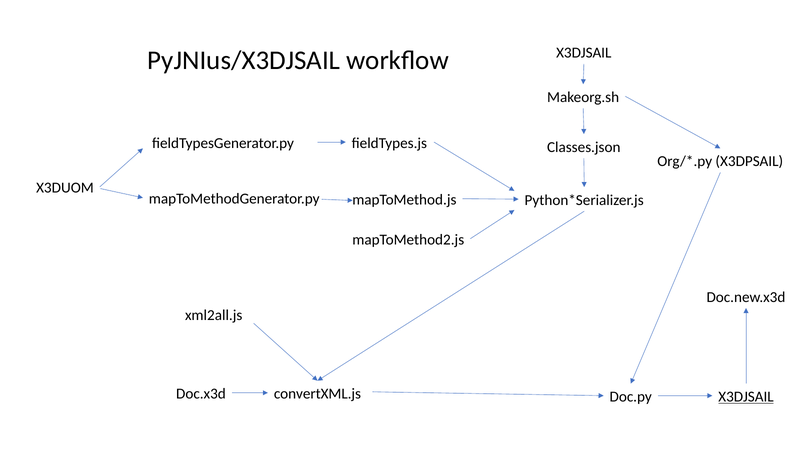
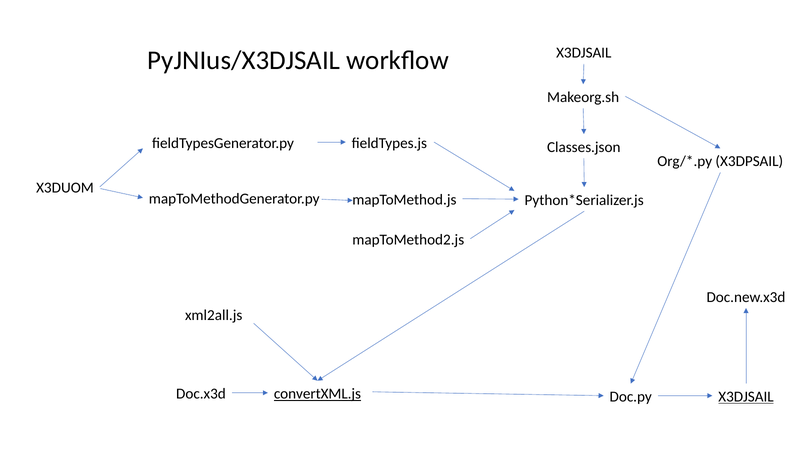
convertXML.js underline: none -> present (317, 394)
